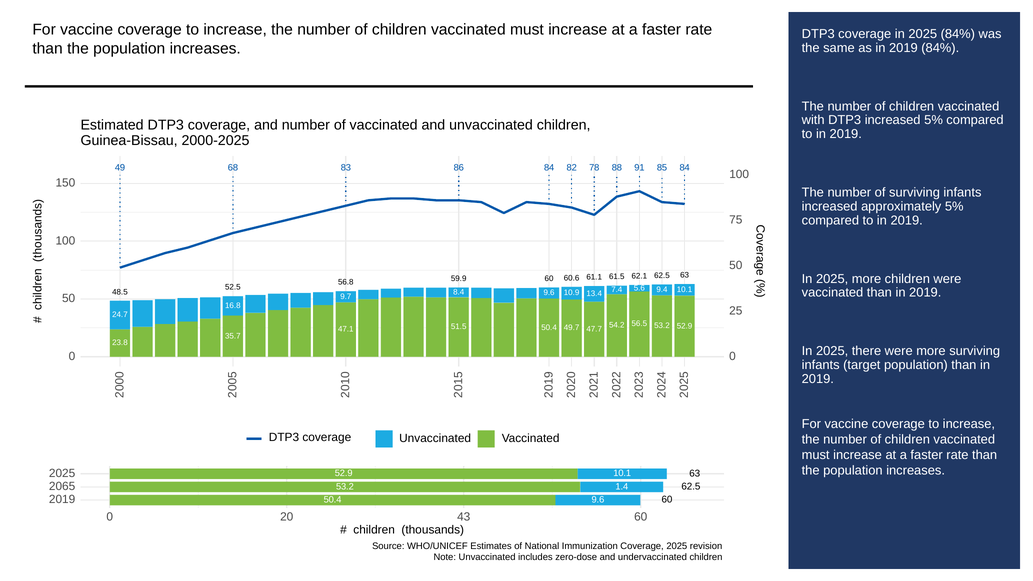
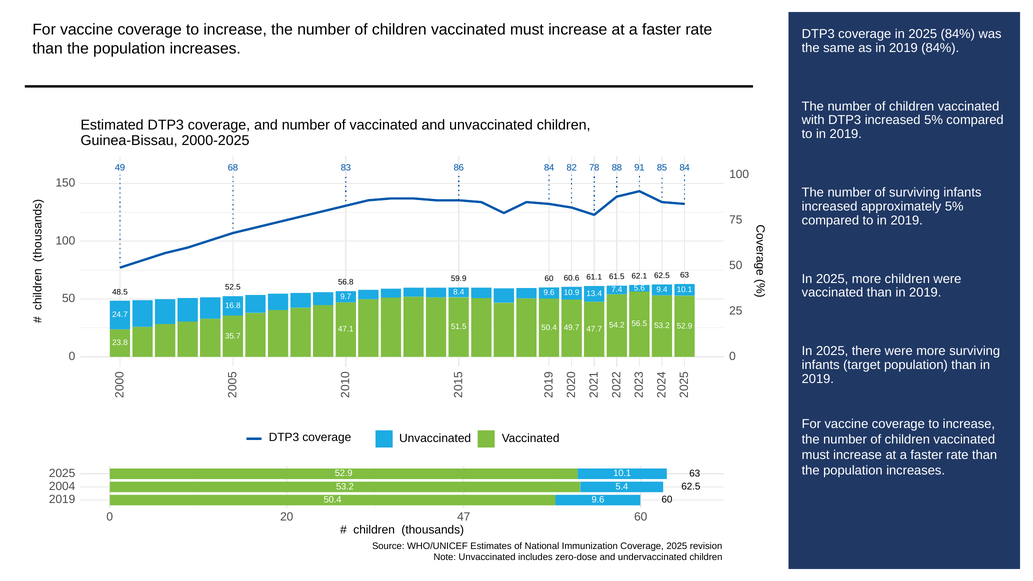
2065: 2065 -> 2004 (62, 487)
1.4: 1.4 -> 5.4 (622, 487)
43: 43 -> 47 (464, 517)
